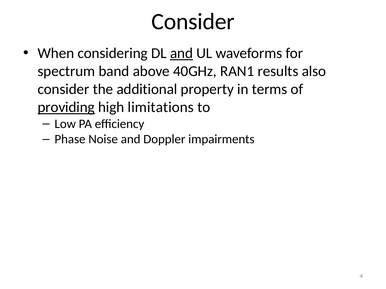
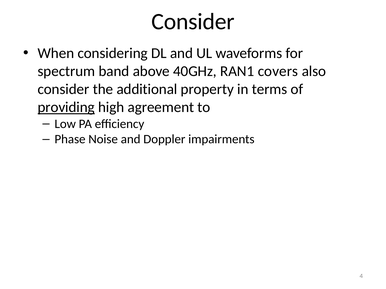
and underline: present -> none (181, 53)
results: results -> covers (278, 71)
limitations: limitations -> agreement (161, 107)
